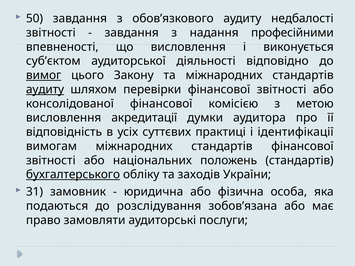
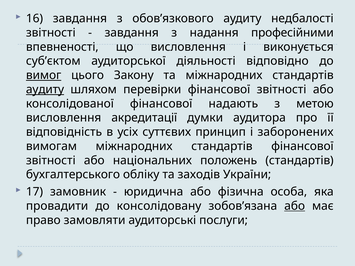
50: 50 -> 16 (35, 19)
комісією: комісією -> надають (233, 104)
практиці: практиці -> принцип (221, 132)
ідентифікації: ідентифікації -> заборонених (296, 132)
бухгалтерського underline: present -> none (73, 175)
31: 31 -> 17 (35, 192)
подаються: подаються -> провадити (57, 206)
розслідування: розслідування -> консолідовану (159, 206)
або underline: none -> present (295, 206)
